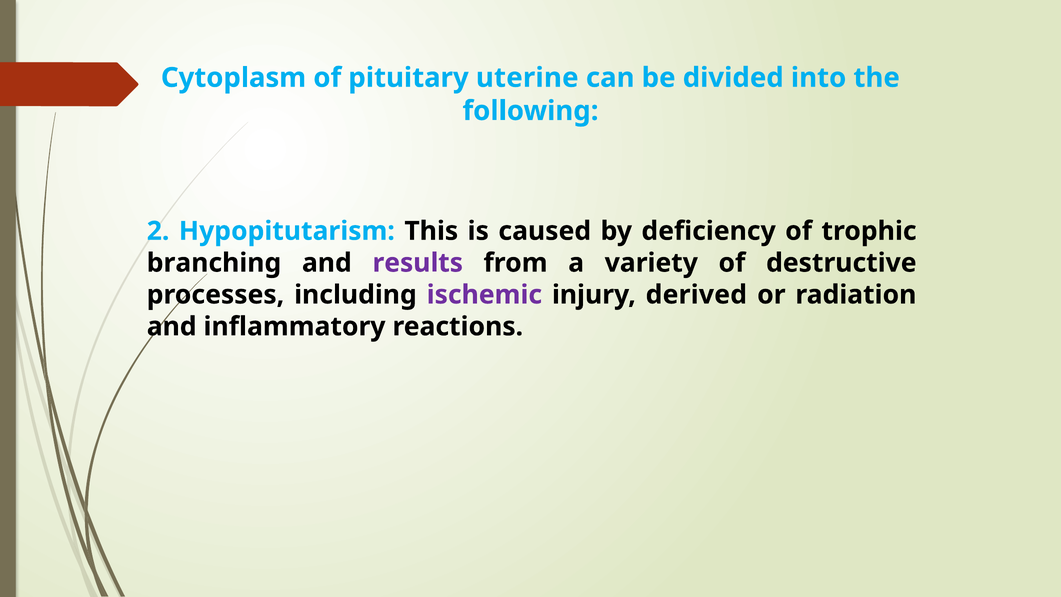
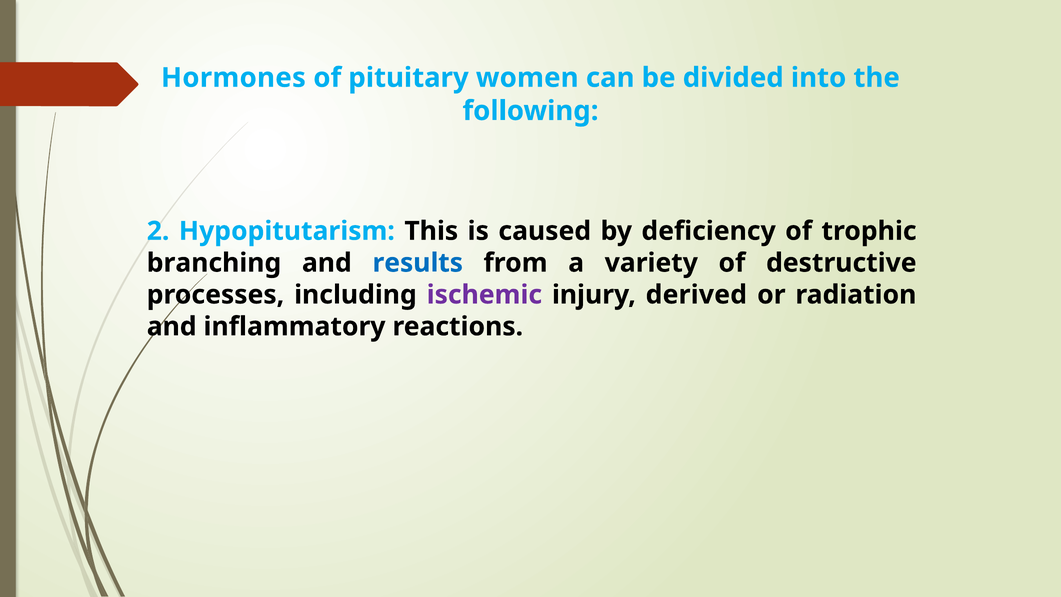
Cytoplasm: Cytoplasm -> Hormones (233, 78)
uterine: uterine -> women (527, 78)
results colour: purple -> blue (418, 263)
